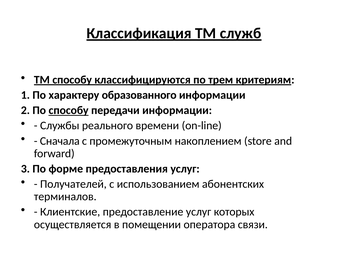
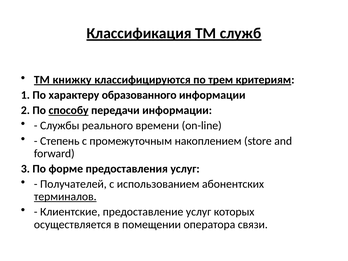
ТМ способу: способу -> книжку (72, 80)
Сначала: Сначала -> Степень (60, 141)
терминалов underline: none -> present (65, 197)
